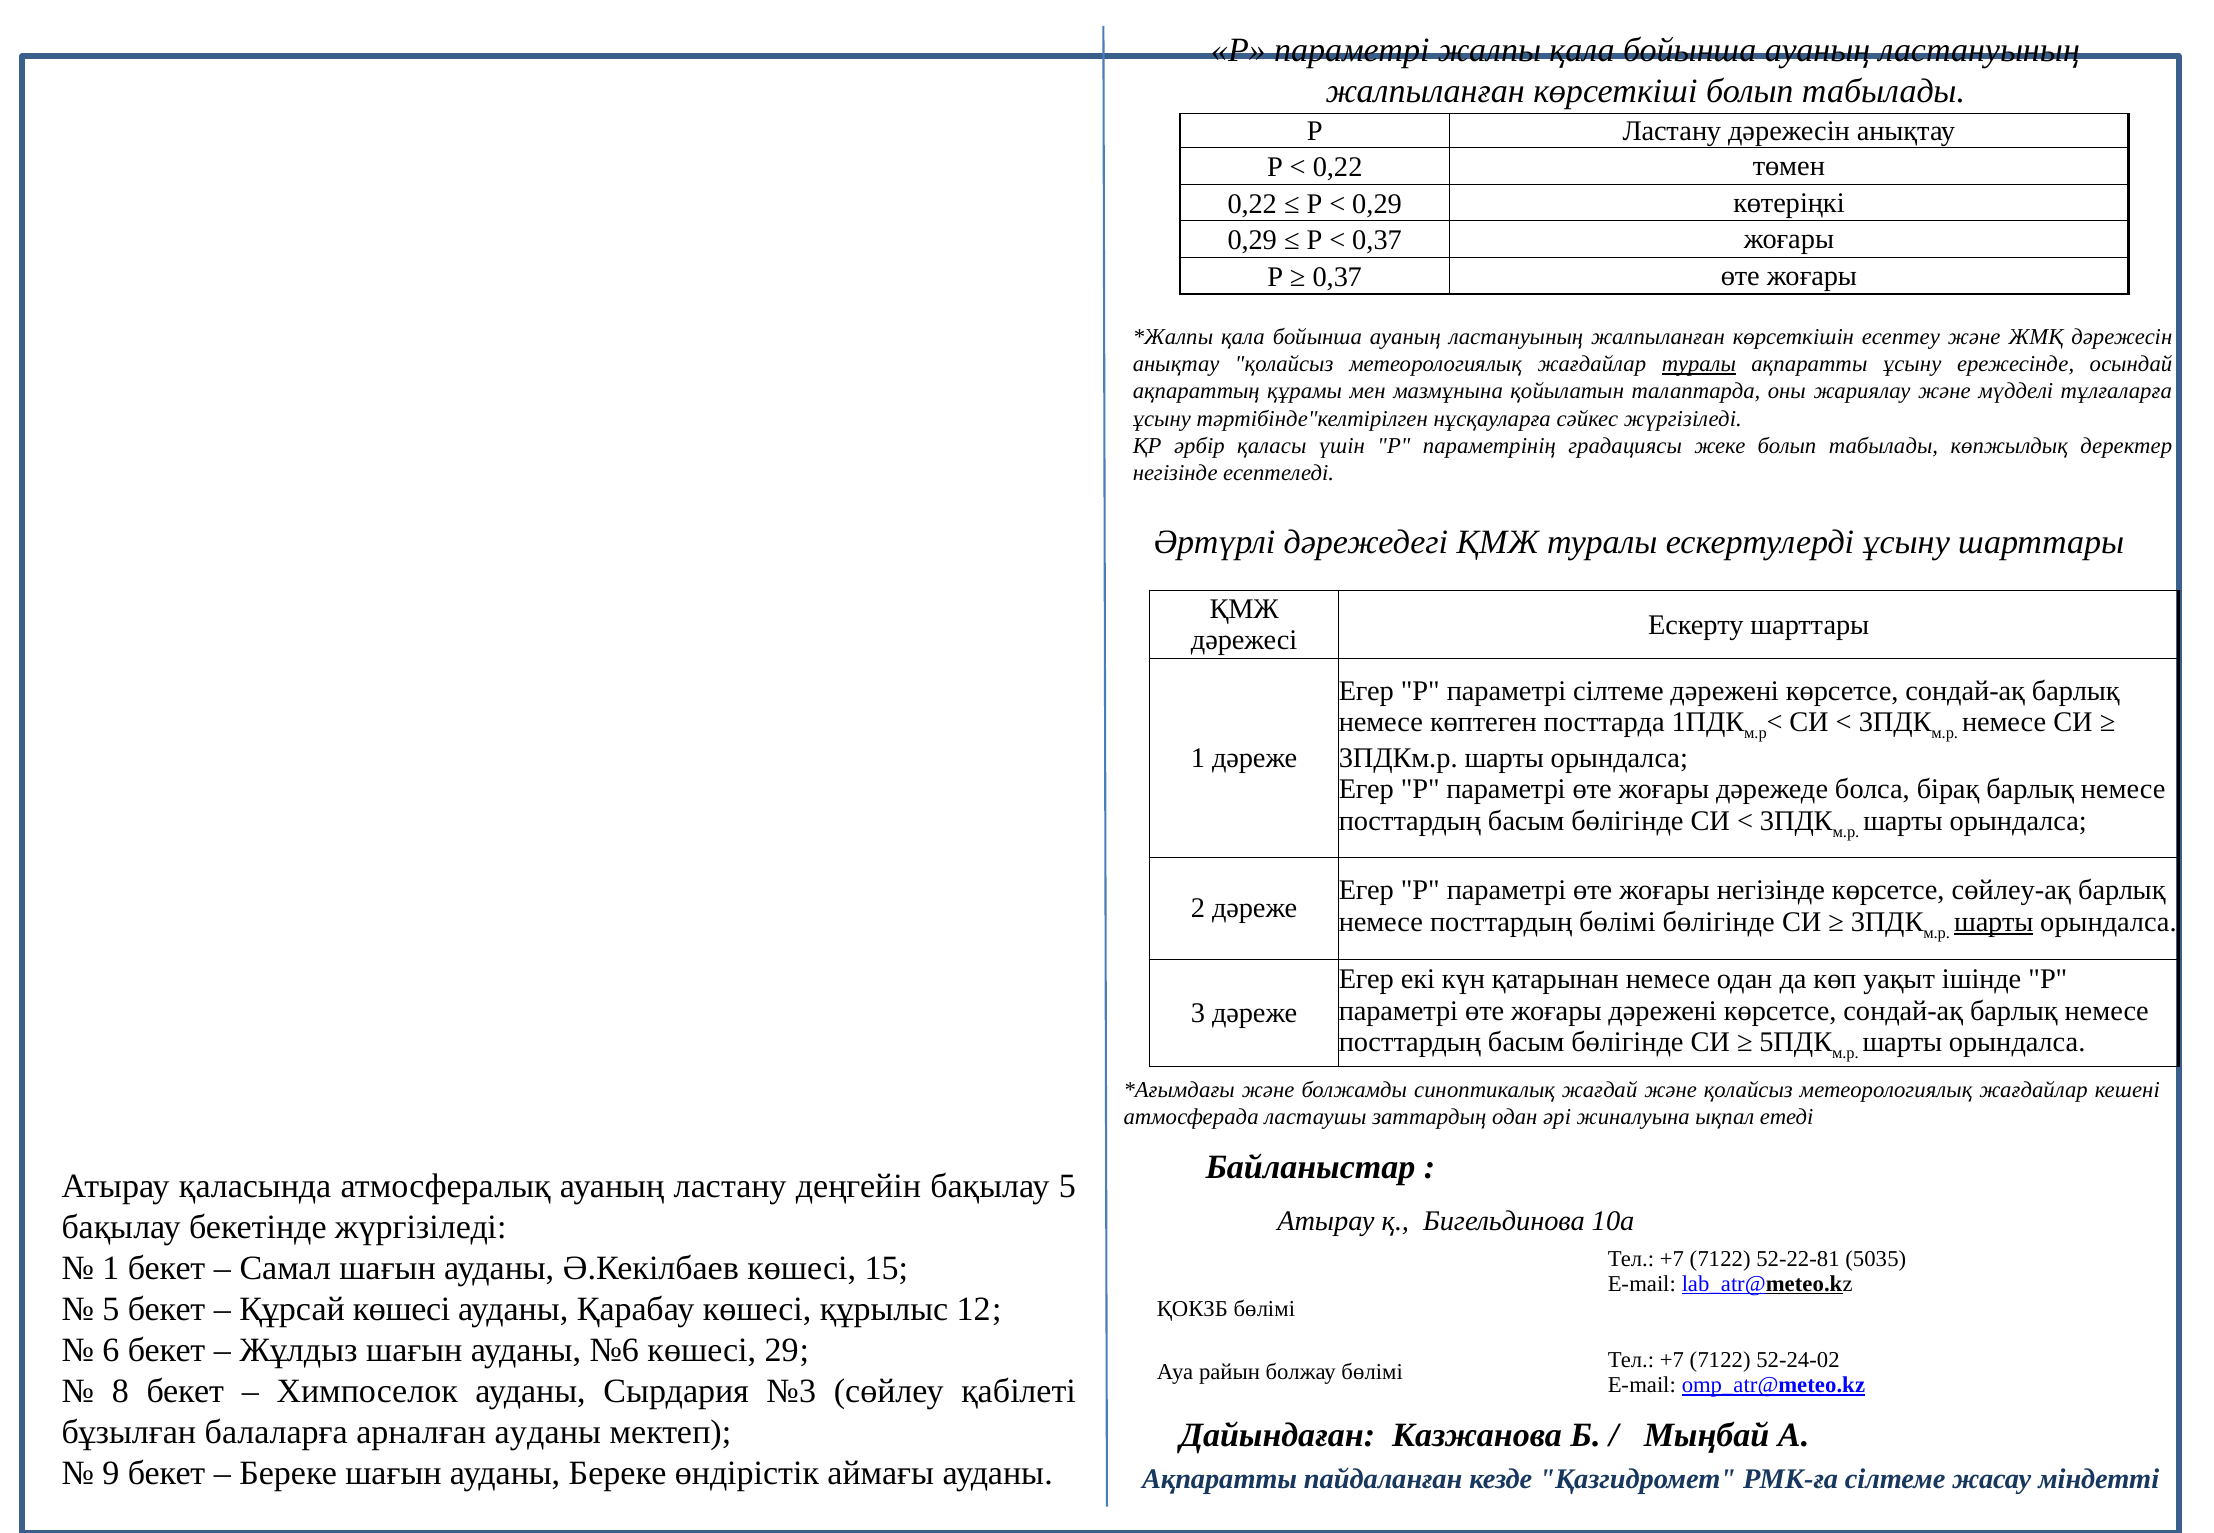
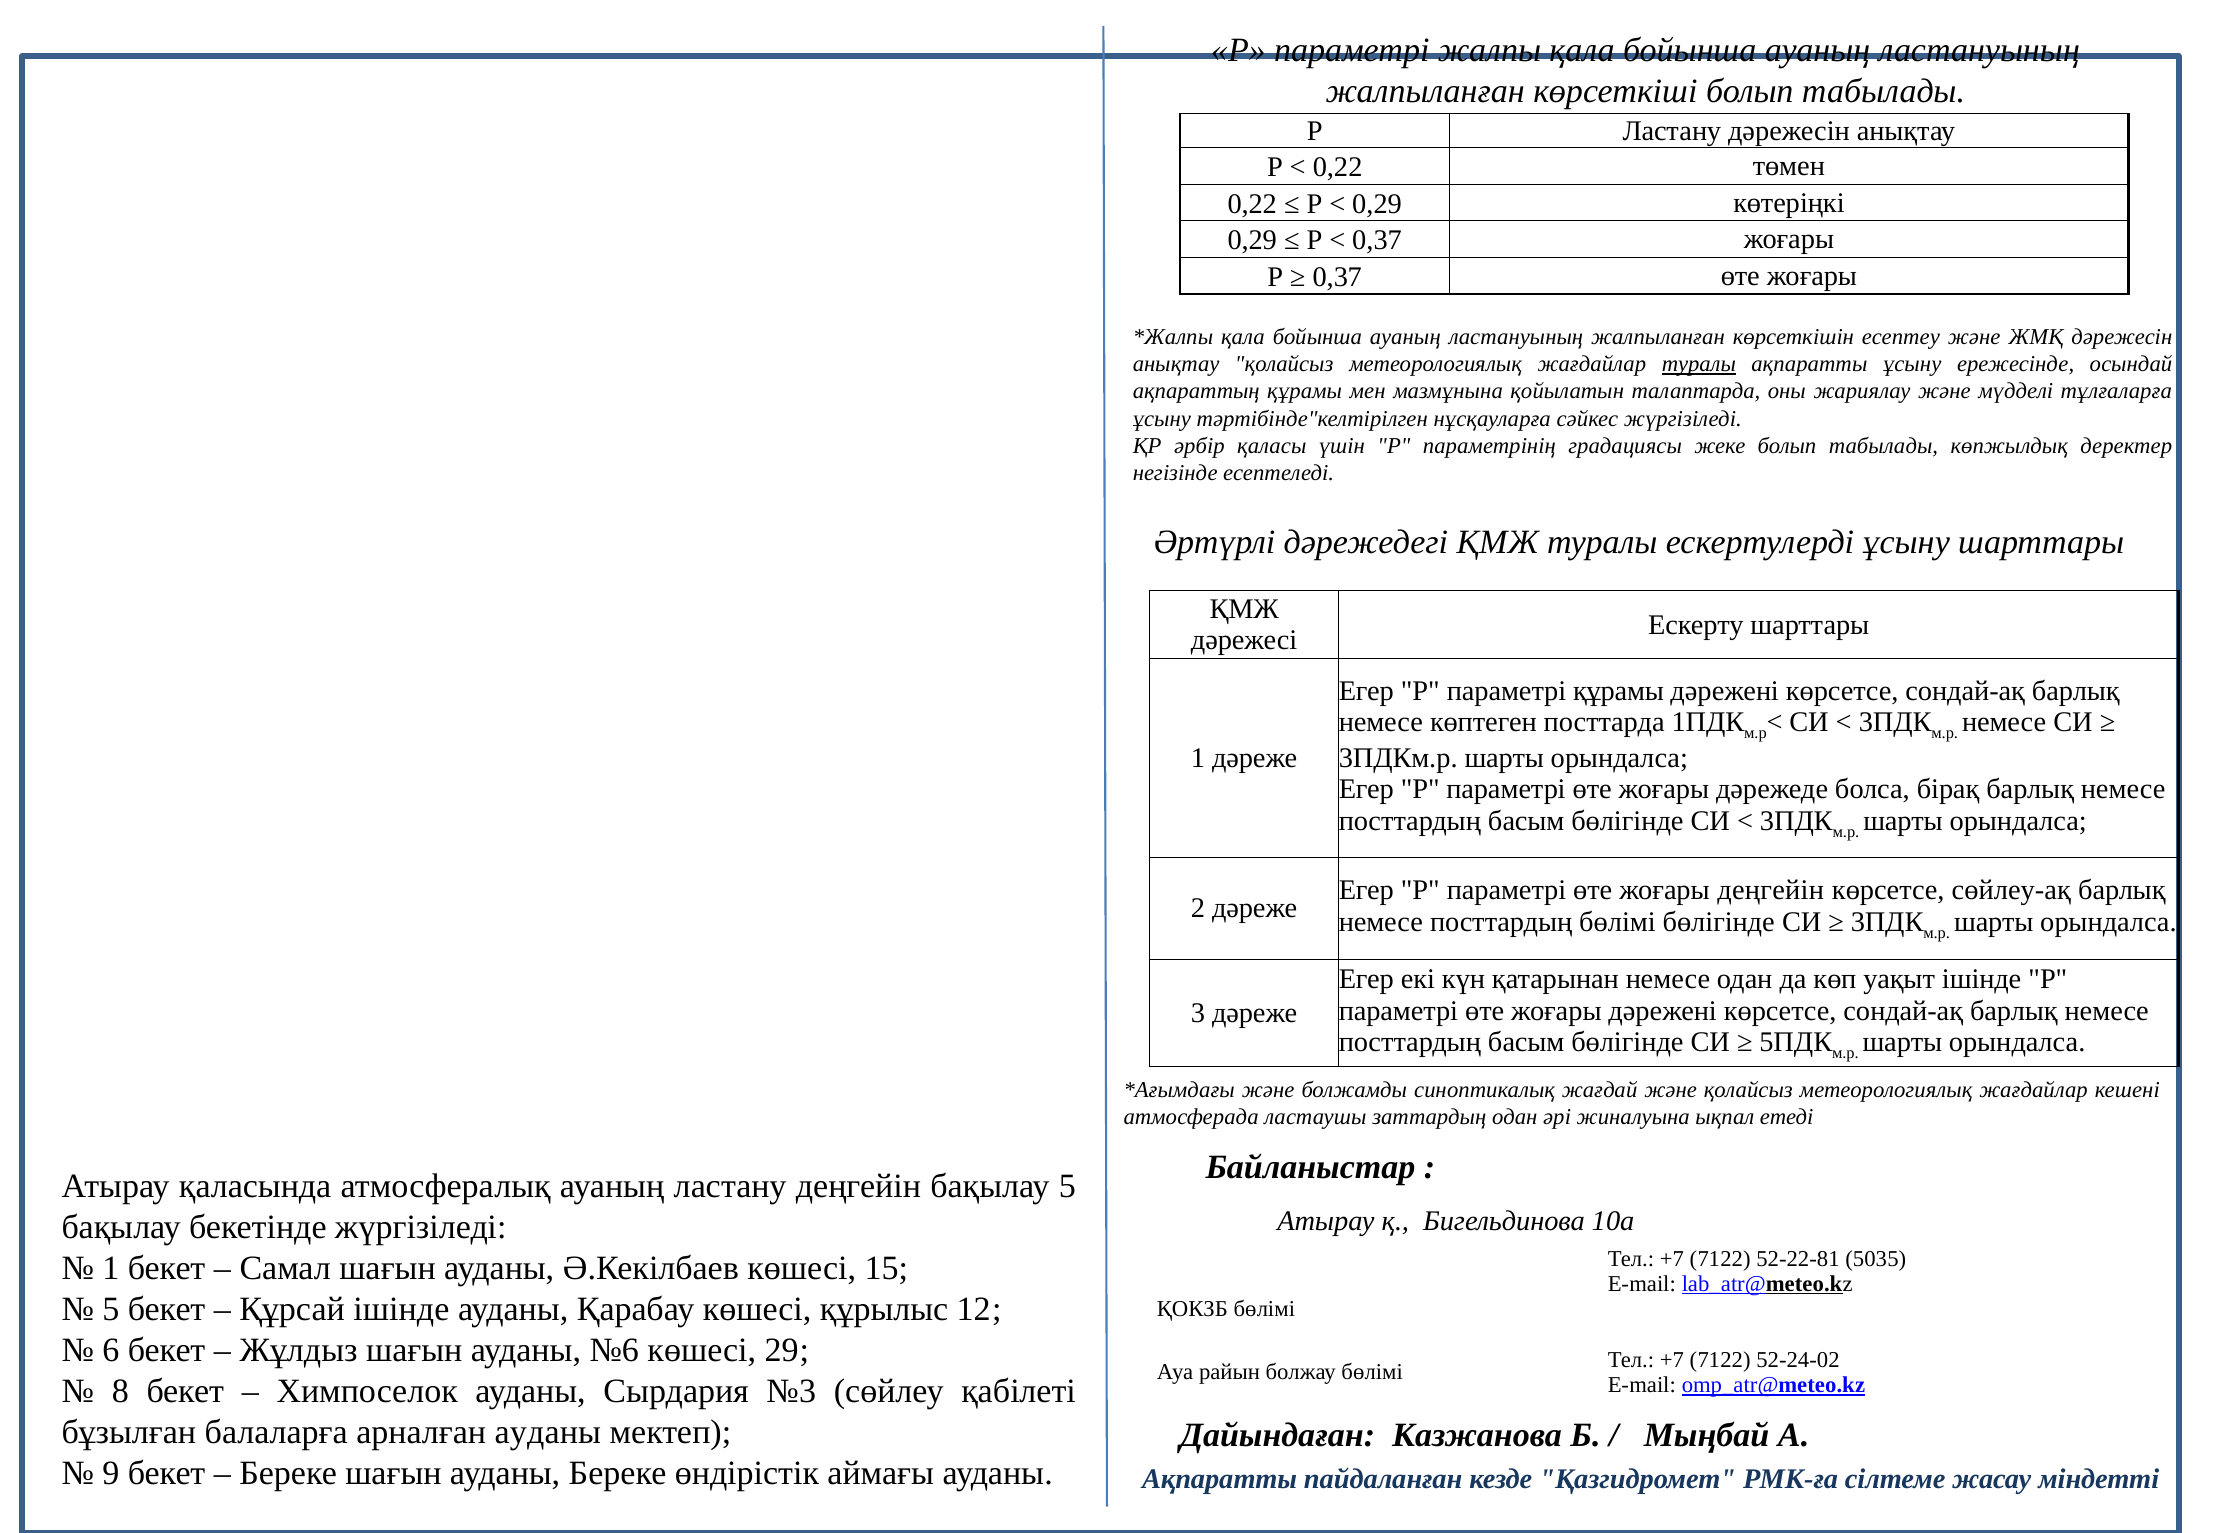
параметрі сілтеме: сілтеме -> құрамы (1619, 691)
жоғары негізінде: негізінде -> деңгейін (1771, 890)
шарты underline: present -> none (1994, 922)
Құрсай көшесі: көшесі -> ішінде (401, 1309)
